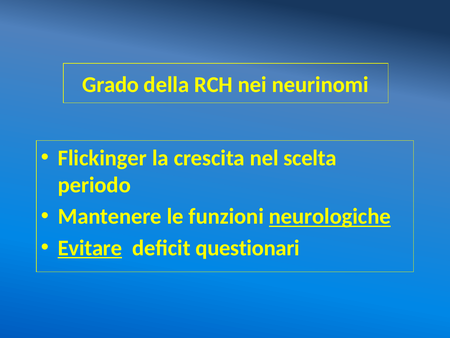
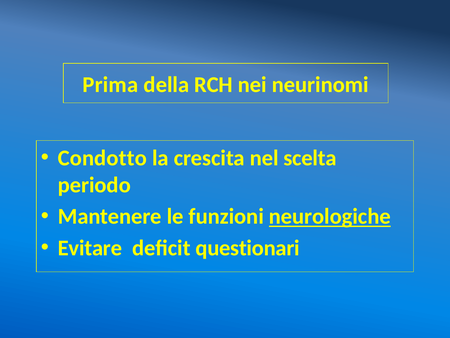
Grado: Grado -> Prima (110, 85)
Flickinger: Flickinger -> Condotto (102, 158)
Evitare underline: present -> none (90, 248)
